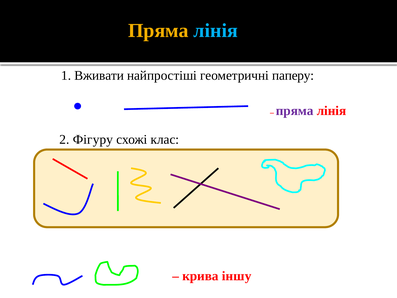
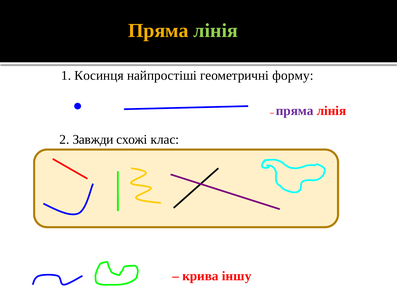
лінія colour: light blue -> light green (216, 31)
Вживати: Вживати -> Косинця (99, 76)
паперу: паперу -> форму (293, 76)
Фігуру: Фігуру -> Завжди (93, 139)
